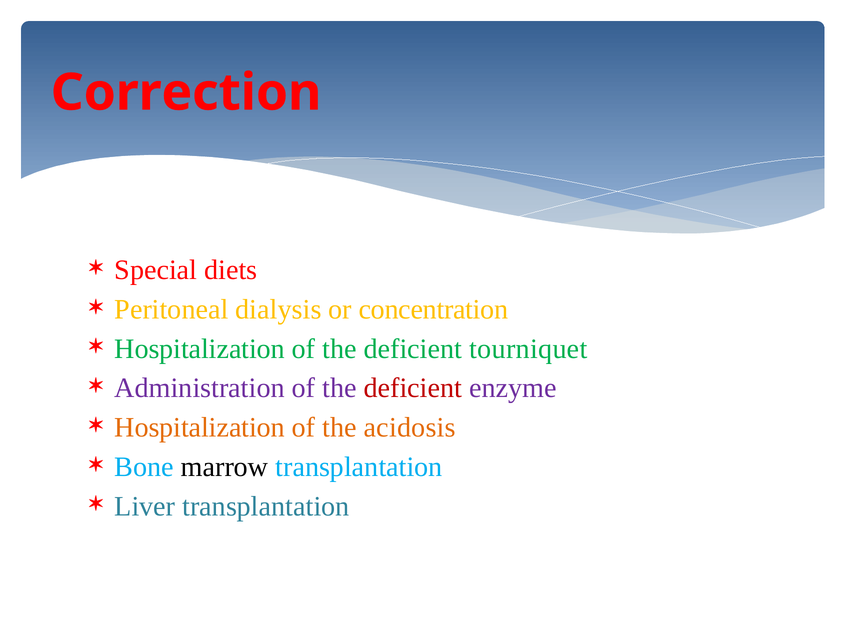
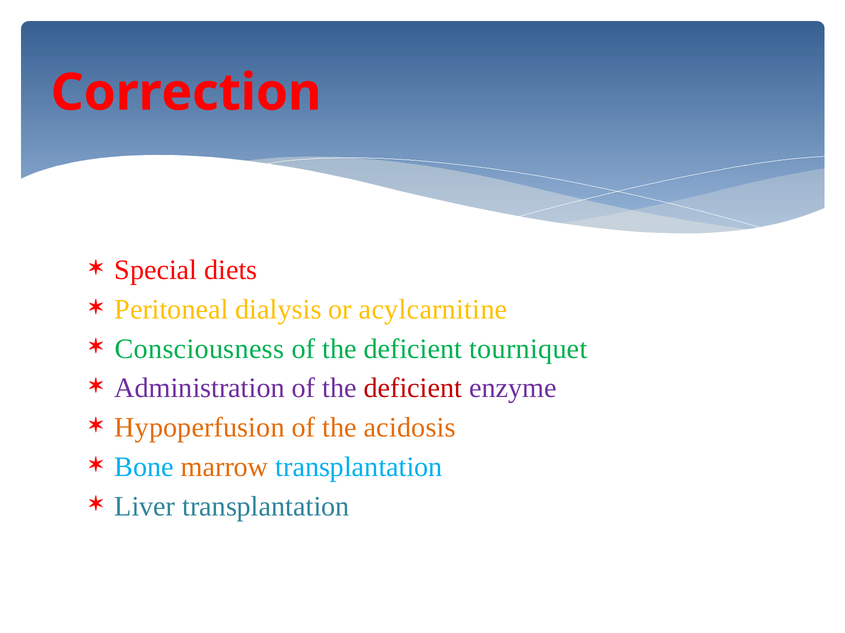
concentration: concentration -> acylcarnitine (433, 310)
Hospitalization: Hospitalization -> Consciousness (199, 349)
Hospitalization: Hospitalization -> Hypoperfusion (200, 428)
marrow colour: black -> orange (225, 467)
